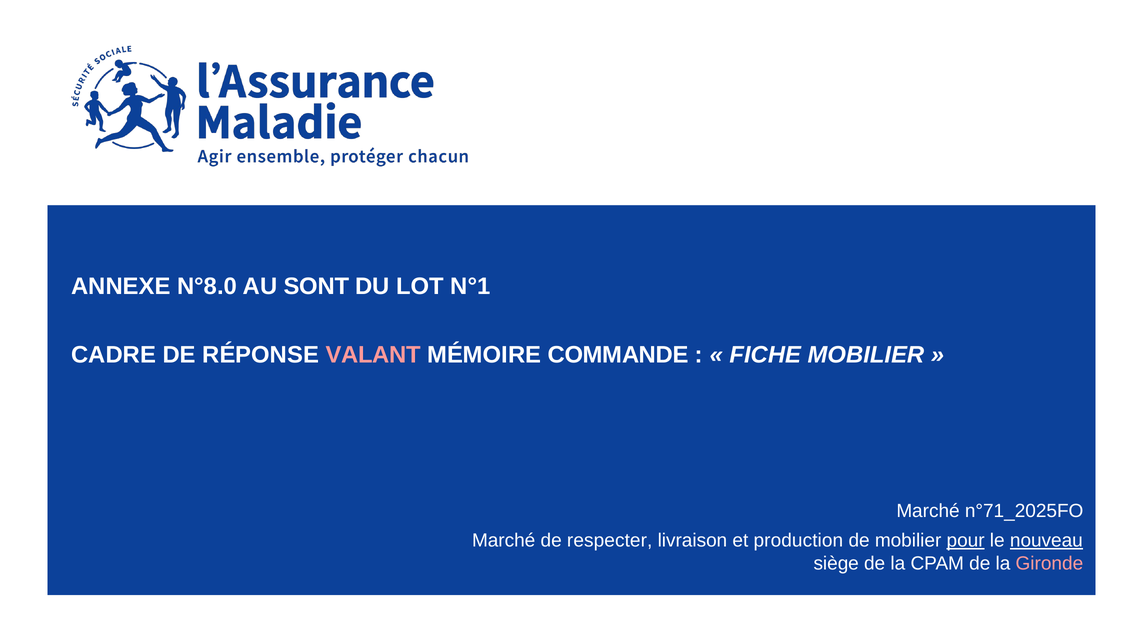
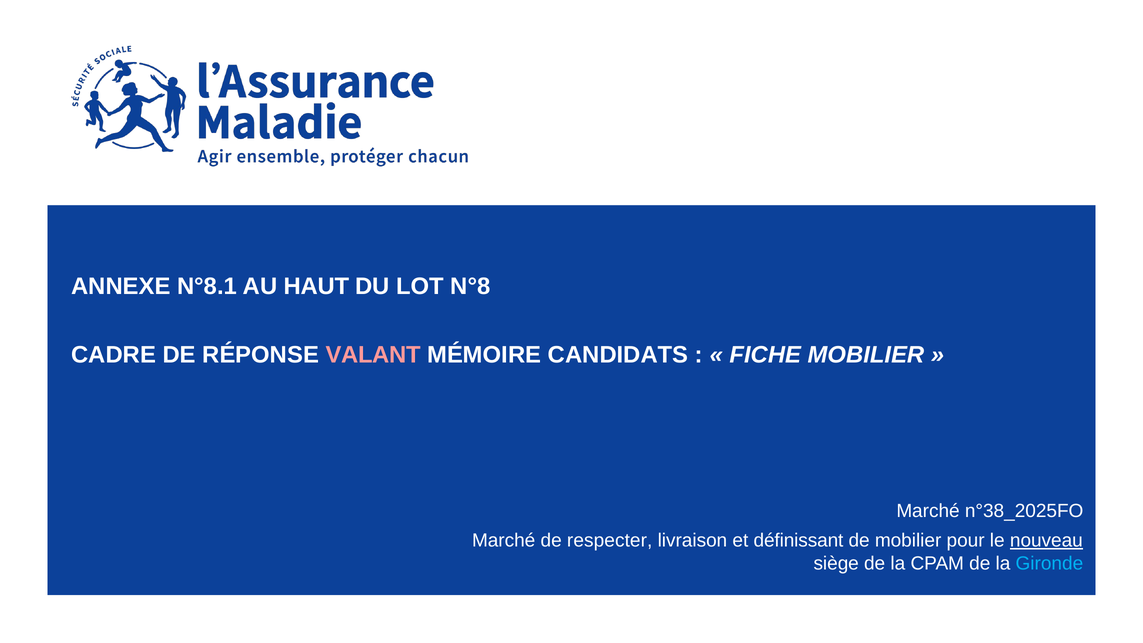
N°8.0: N°8.0 -> N°8.1 (207, 286)
SONT: SONT -> HAUT (316, 286)
N°1: N°1 -> N°8 (470, 286)
COMMANDE: COMMANDE -> CANDIDATS (618, 355)
n°71_2025FO: n°71_2025FO -> n°38_2025FO (1024, 511)
production: production -> définissant (798, 541)
pour underline: present -> none (966, 541)
Gironde colour: pink -> light blue (1049, 563)
